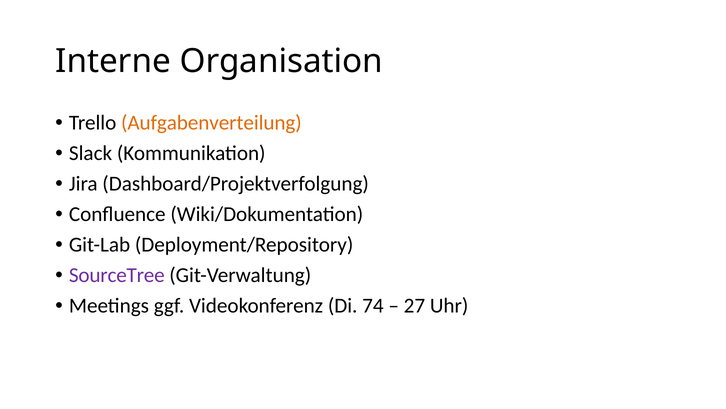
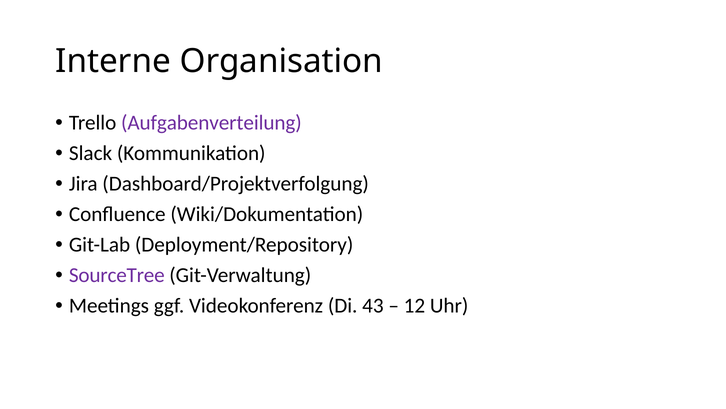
Aufgabenverteilung colour: orange -> purple (211, 123)
74: 74 -> 43 (373, 305)
27: 27 -> 12 (414, 305)
